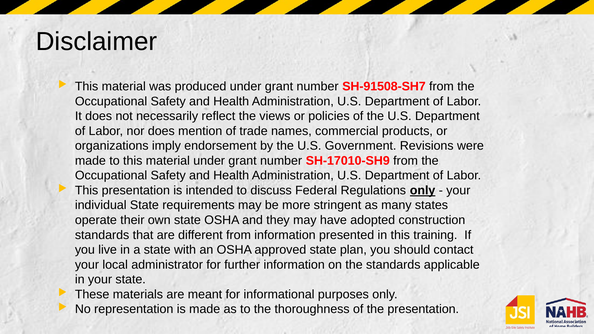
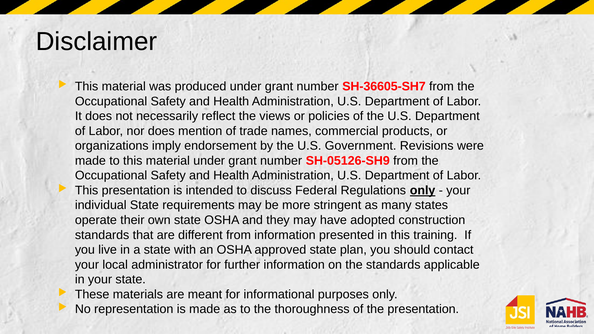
SH-91508-SH7: SH-91508-SH7 -> SH-36605-SH7 (384, 86)
SH-17010-SH9: SH-17010-SH9 -> SH-05126-SH9 (348, 161)
